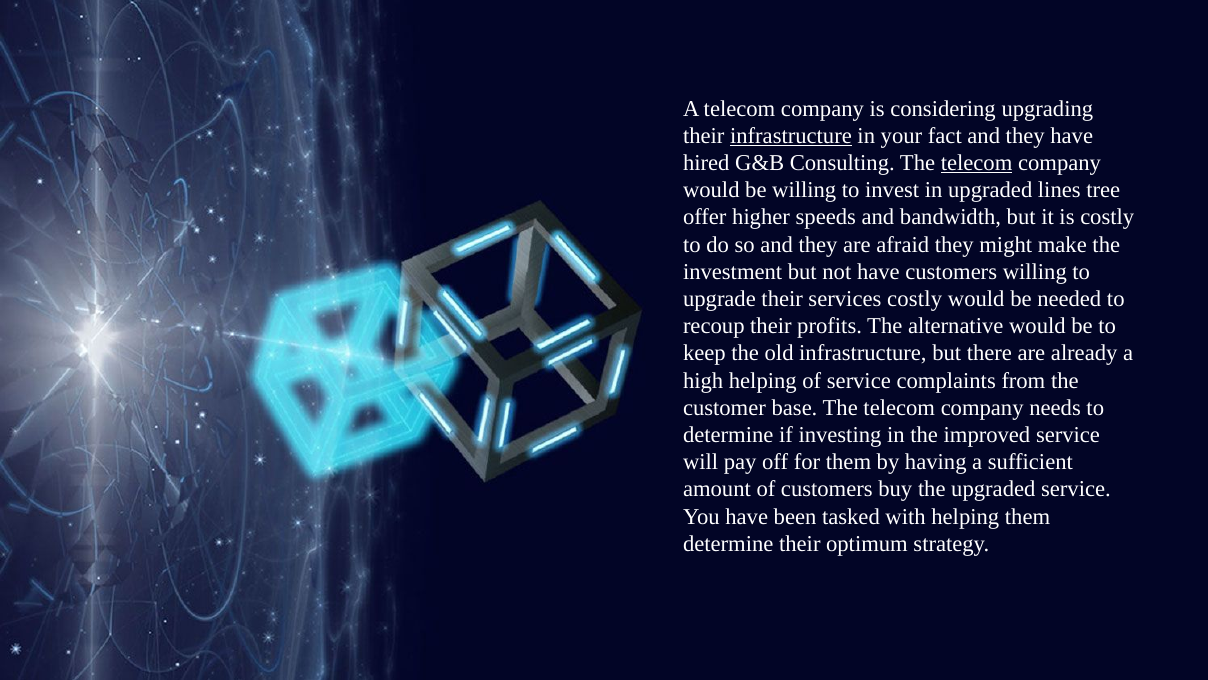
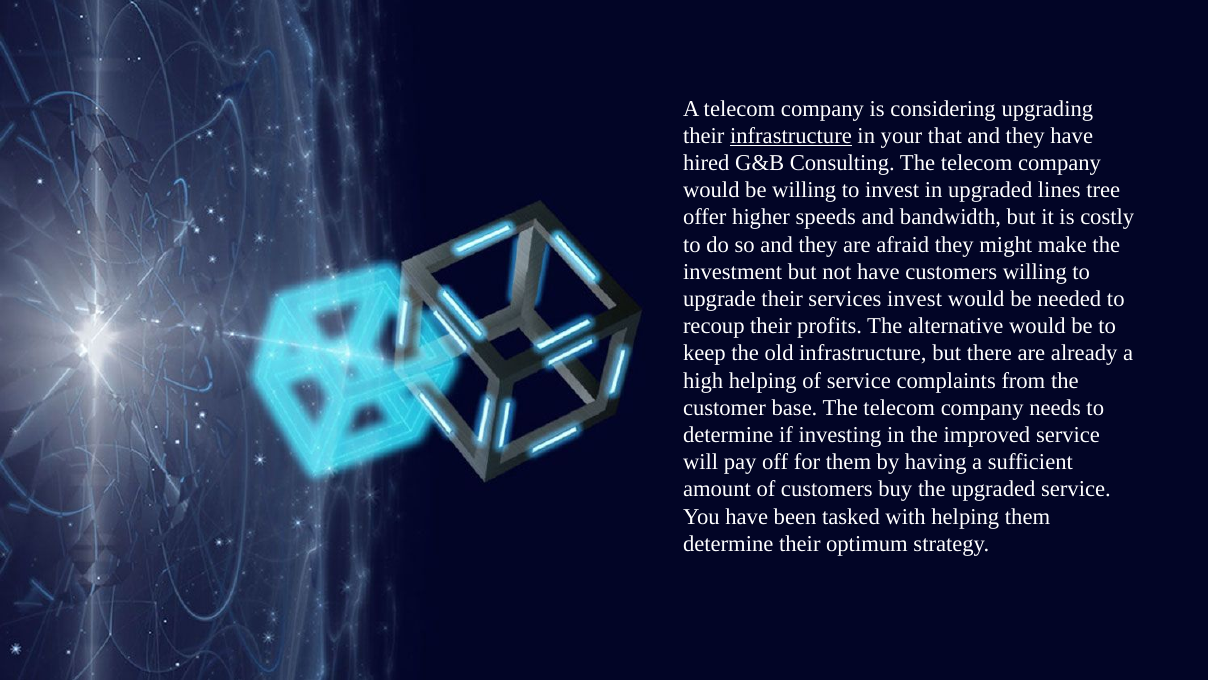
fact: fact -> that (945, 136)
telecom underline: present -> none (977, 163)
services costly: costly -> invest (915, 299)
